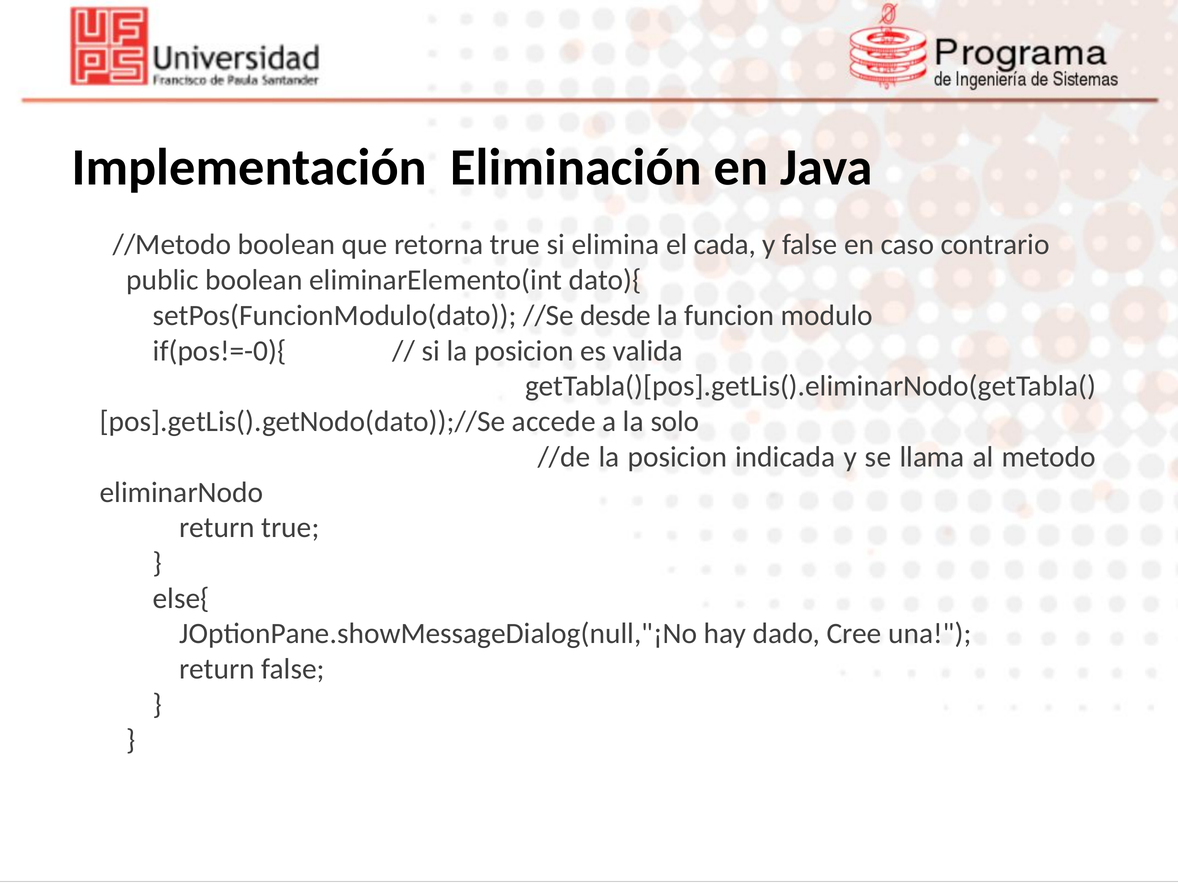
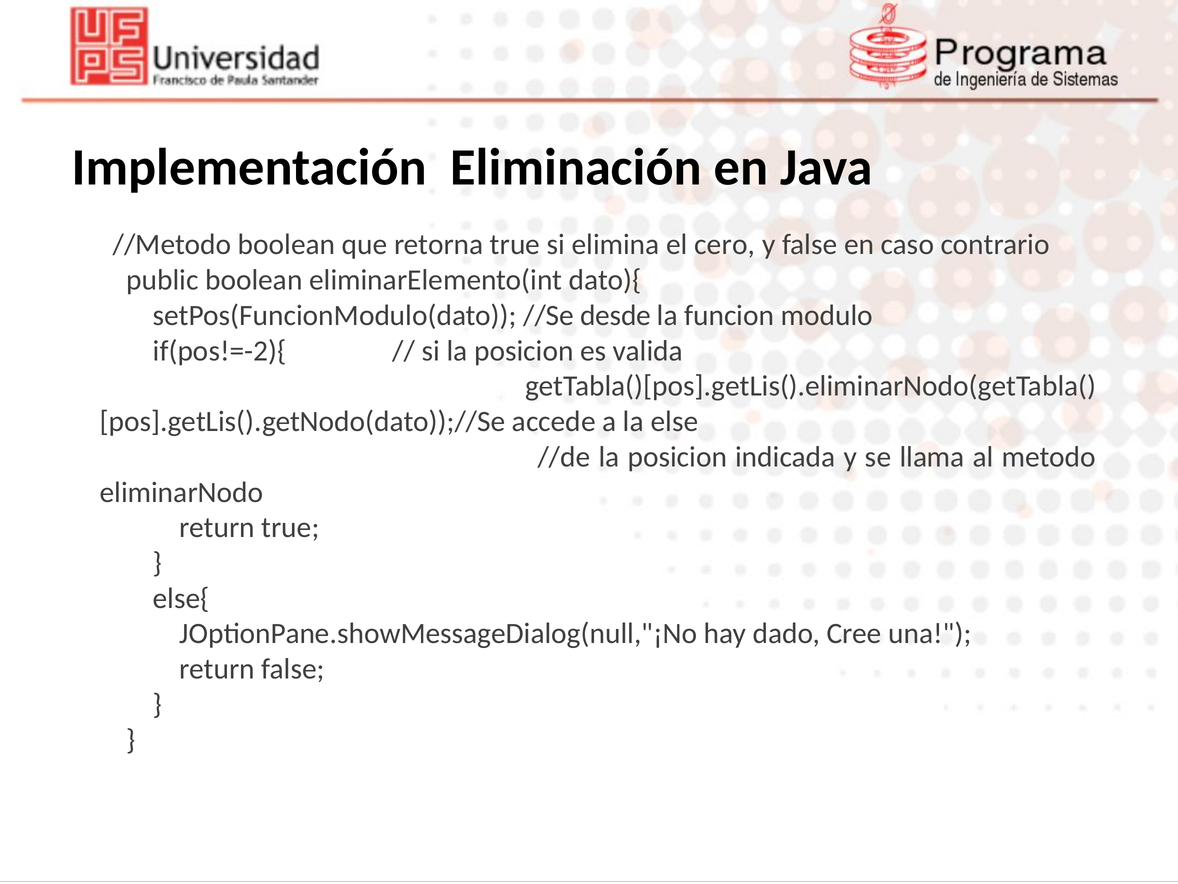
cada: cada -> cero (725, 245)
if(pos!=-0){: if(pos!=-0){ -> if(pos!=-2){ (220, 351)
solo: solo -> else (675, 421)
